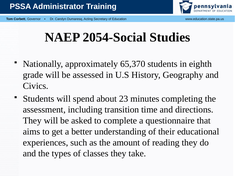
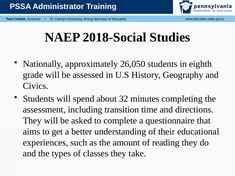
2054-Social: 2054-Social -> 2018-Social (115, 37)
65,370: 65,370 -> 26,050 (133, 64)
23: 23 -> 32 (124, 99)
